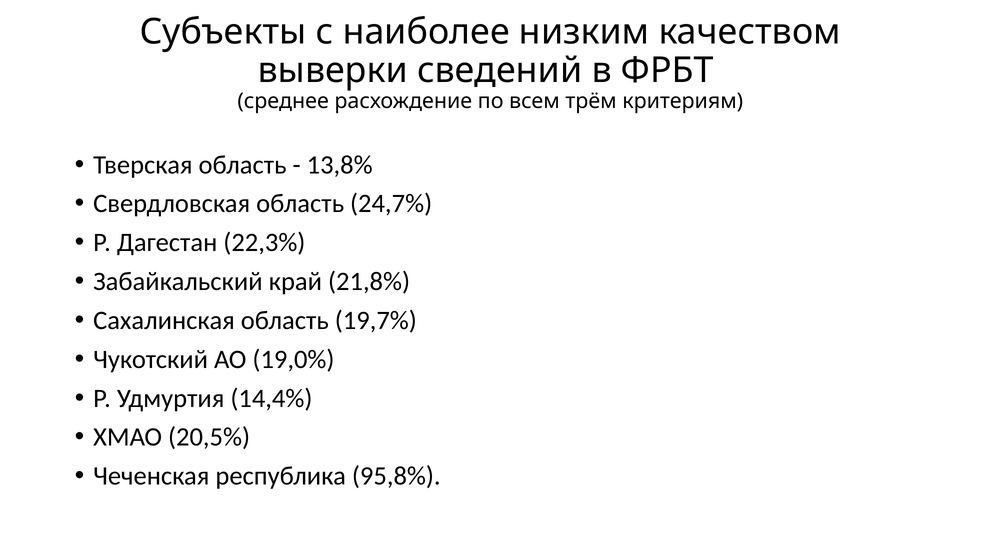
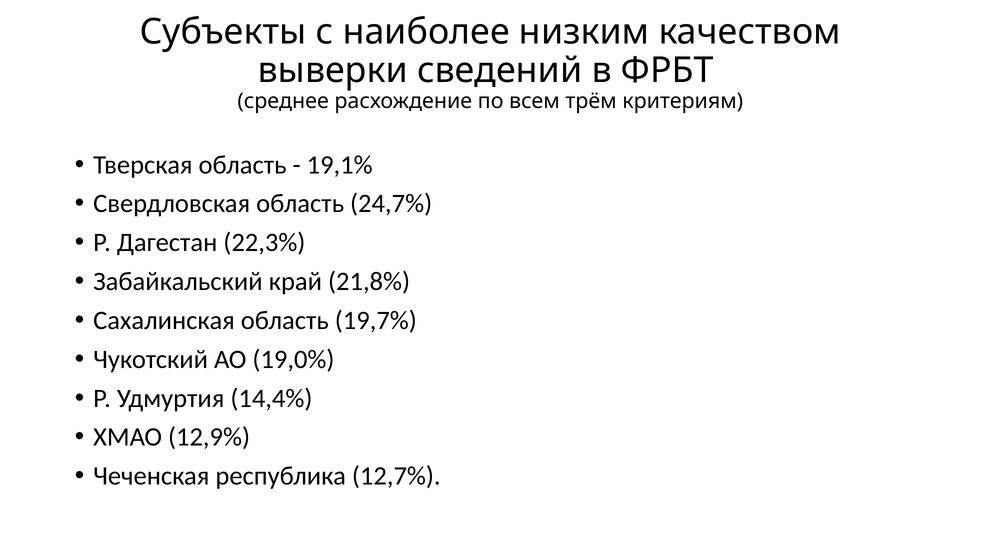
13,8%: 13,8% -> 19,1% (340, 165)
20,5%: 20,5% -> 12,9% (209, 437)
95,8%: 95,8% -> 12,7% (396, 476)
